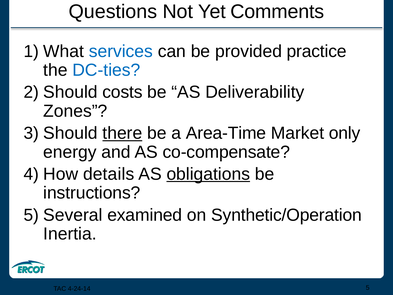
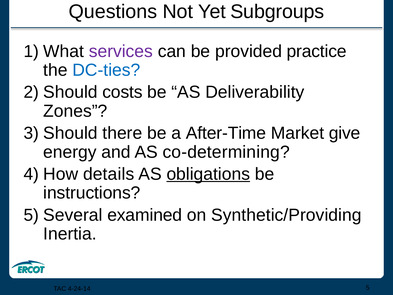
Comments: Comments -> Subgroups (277, 12)
services colour: blue -> purple (121, 51)
there underline: present -> none (122, 133)
Area-Time: Area-Time -> After-Time (226, 133)
only: only -> give (345, 133)
co-compensate: co-compensate -> co-determining (226, 152)
Synthetic/Operation: Synthetic/Operation -> Synthetic/Providing (286, 215)
